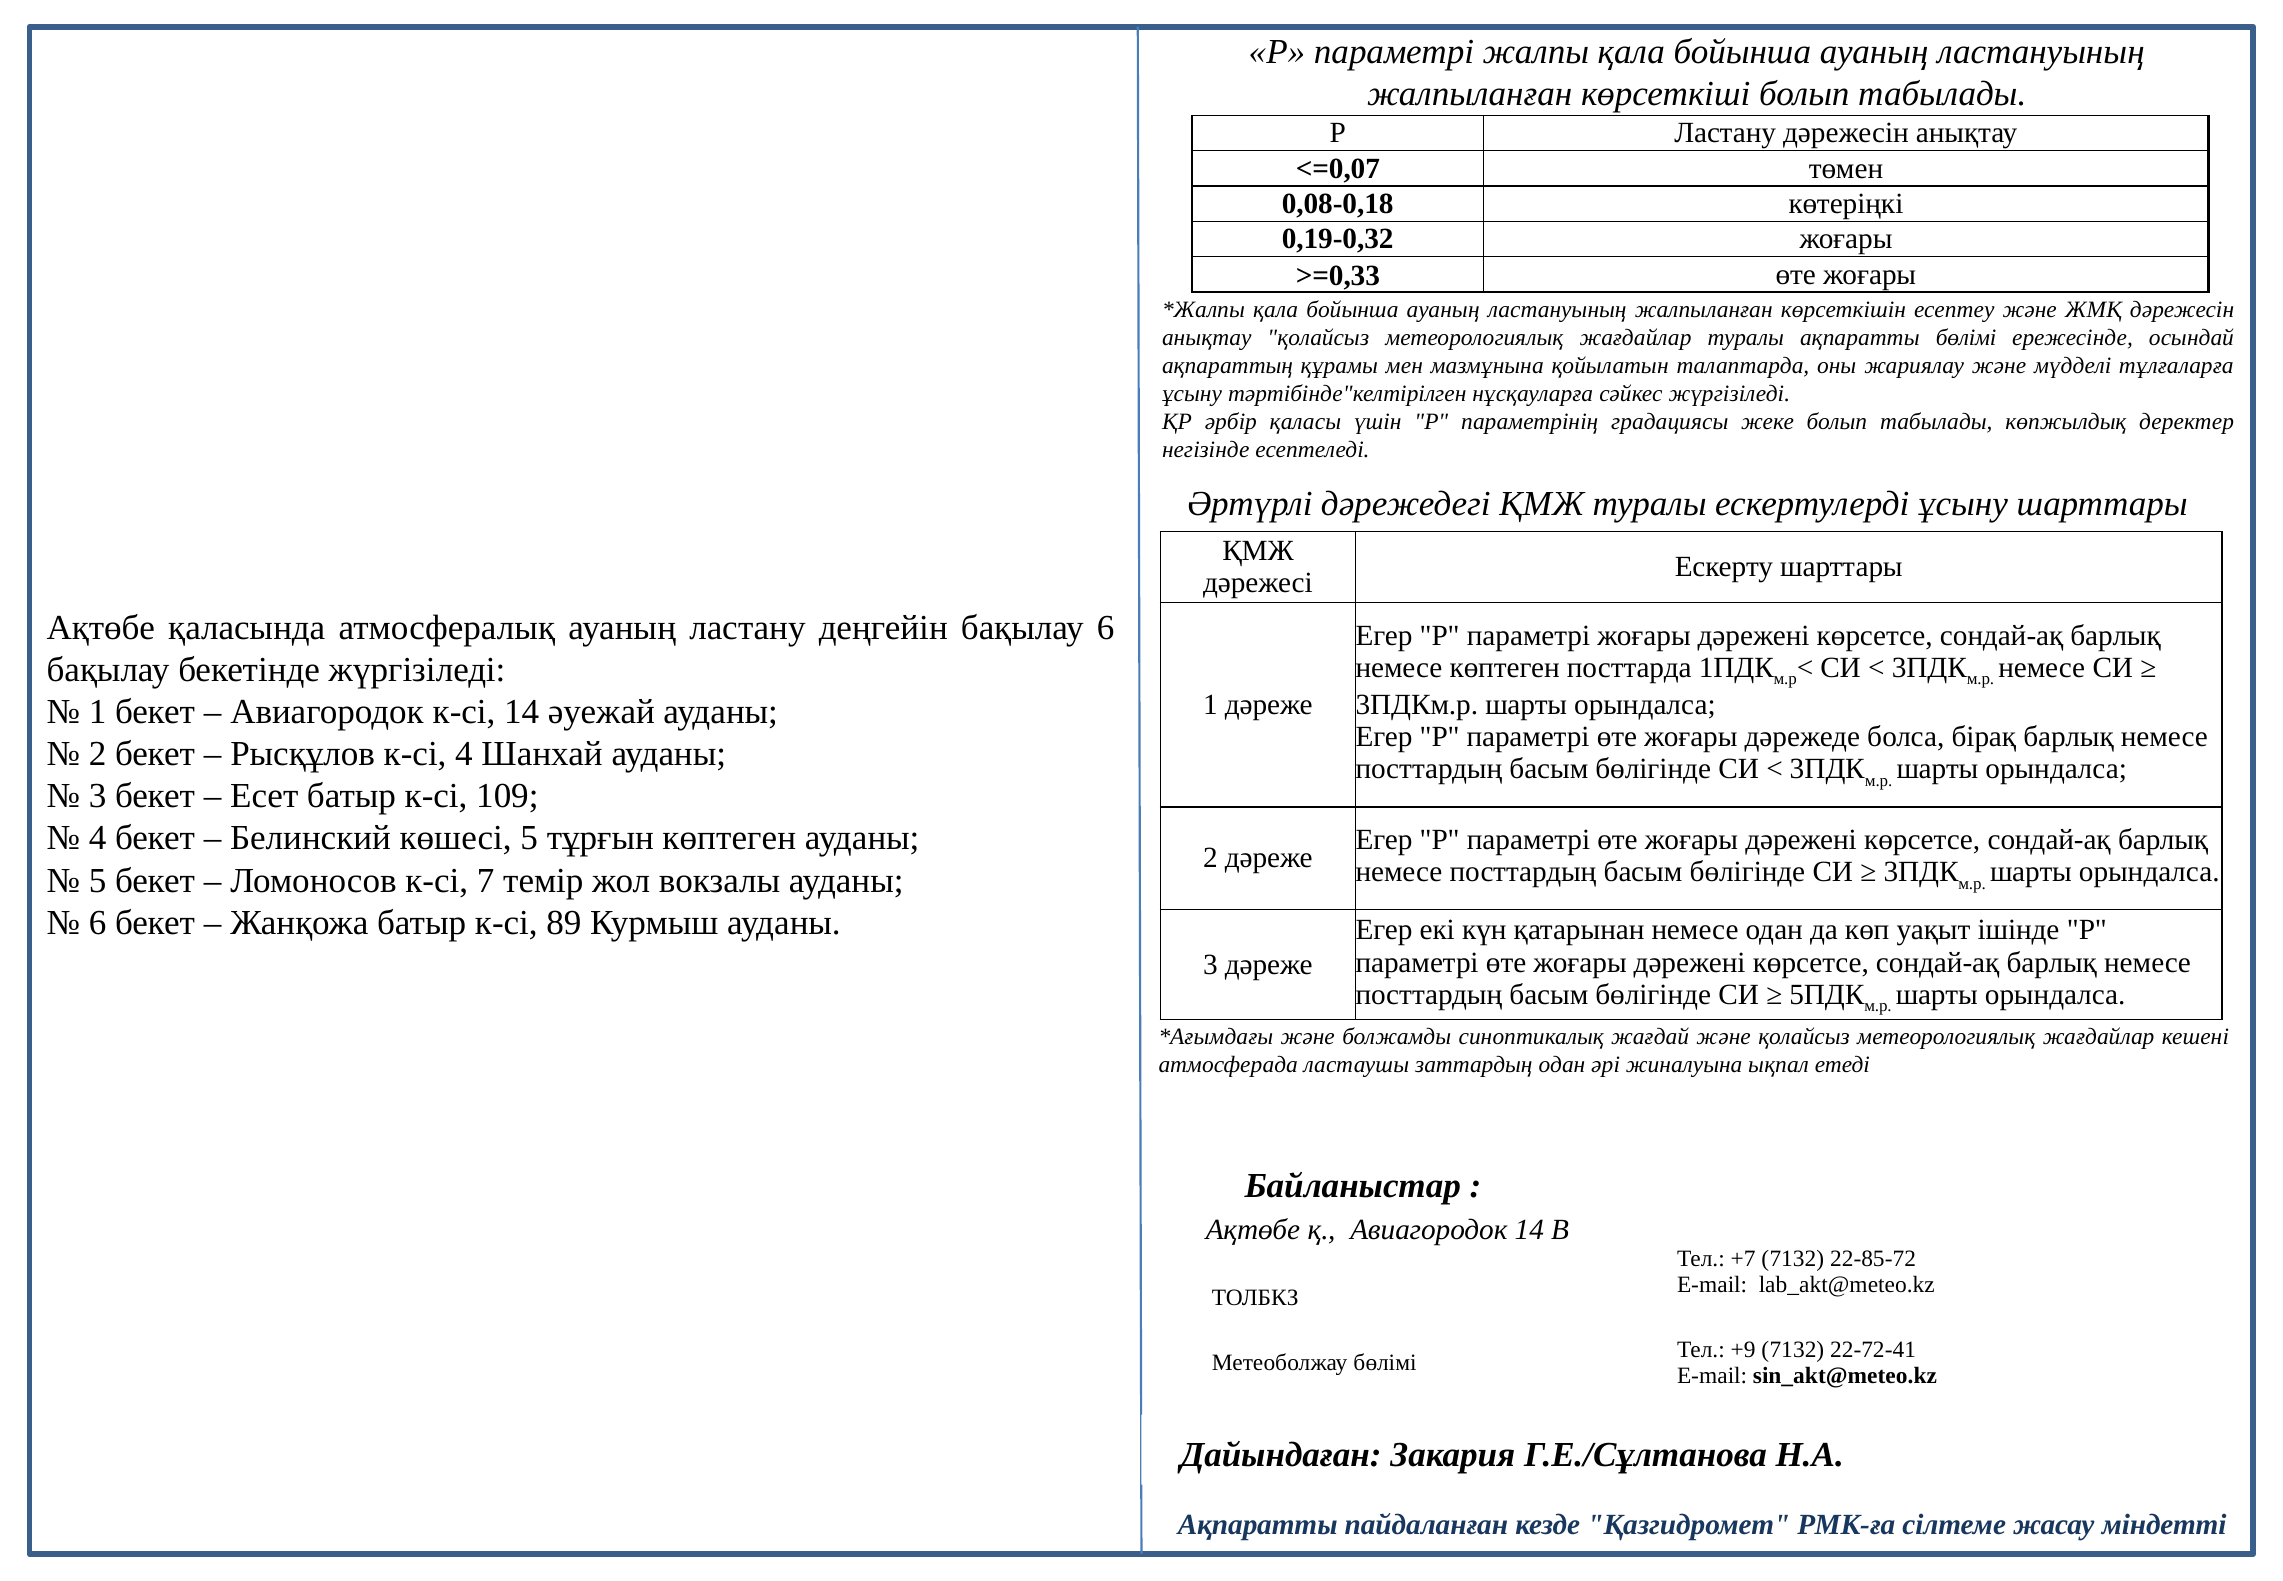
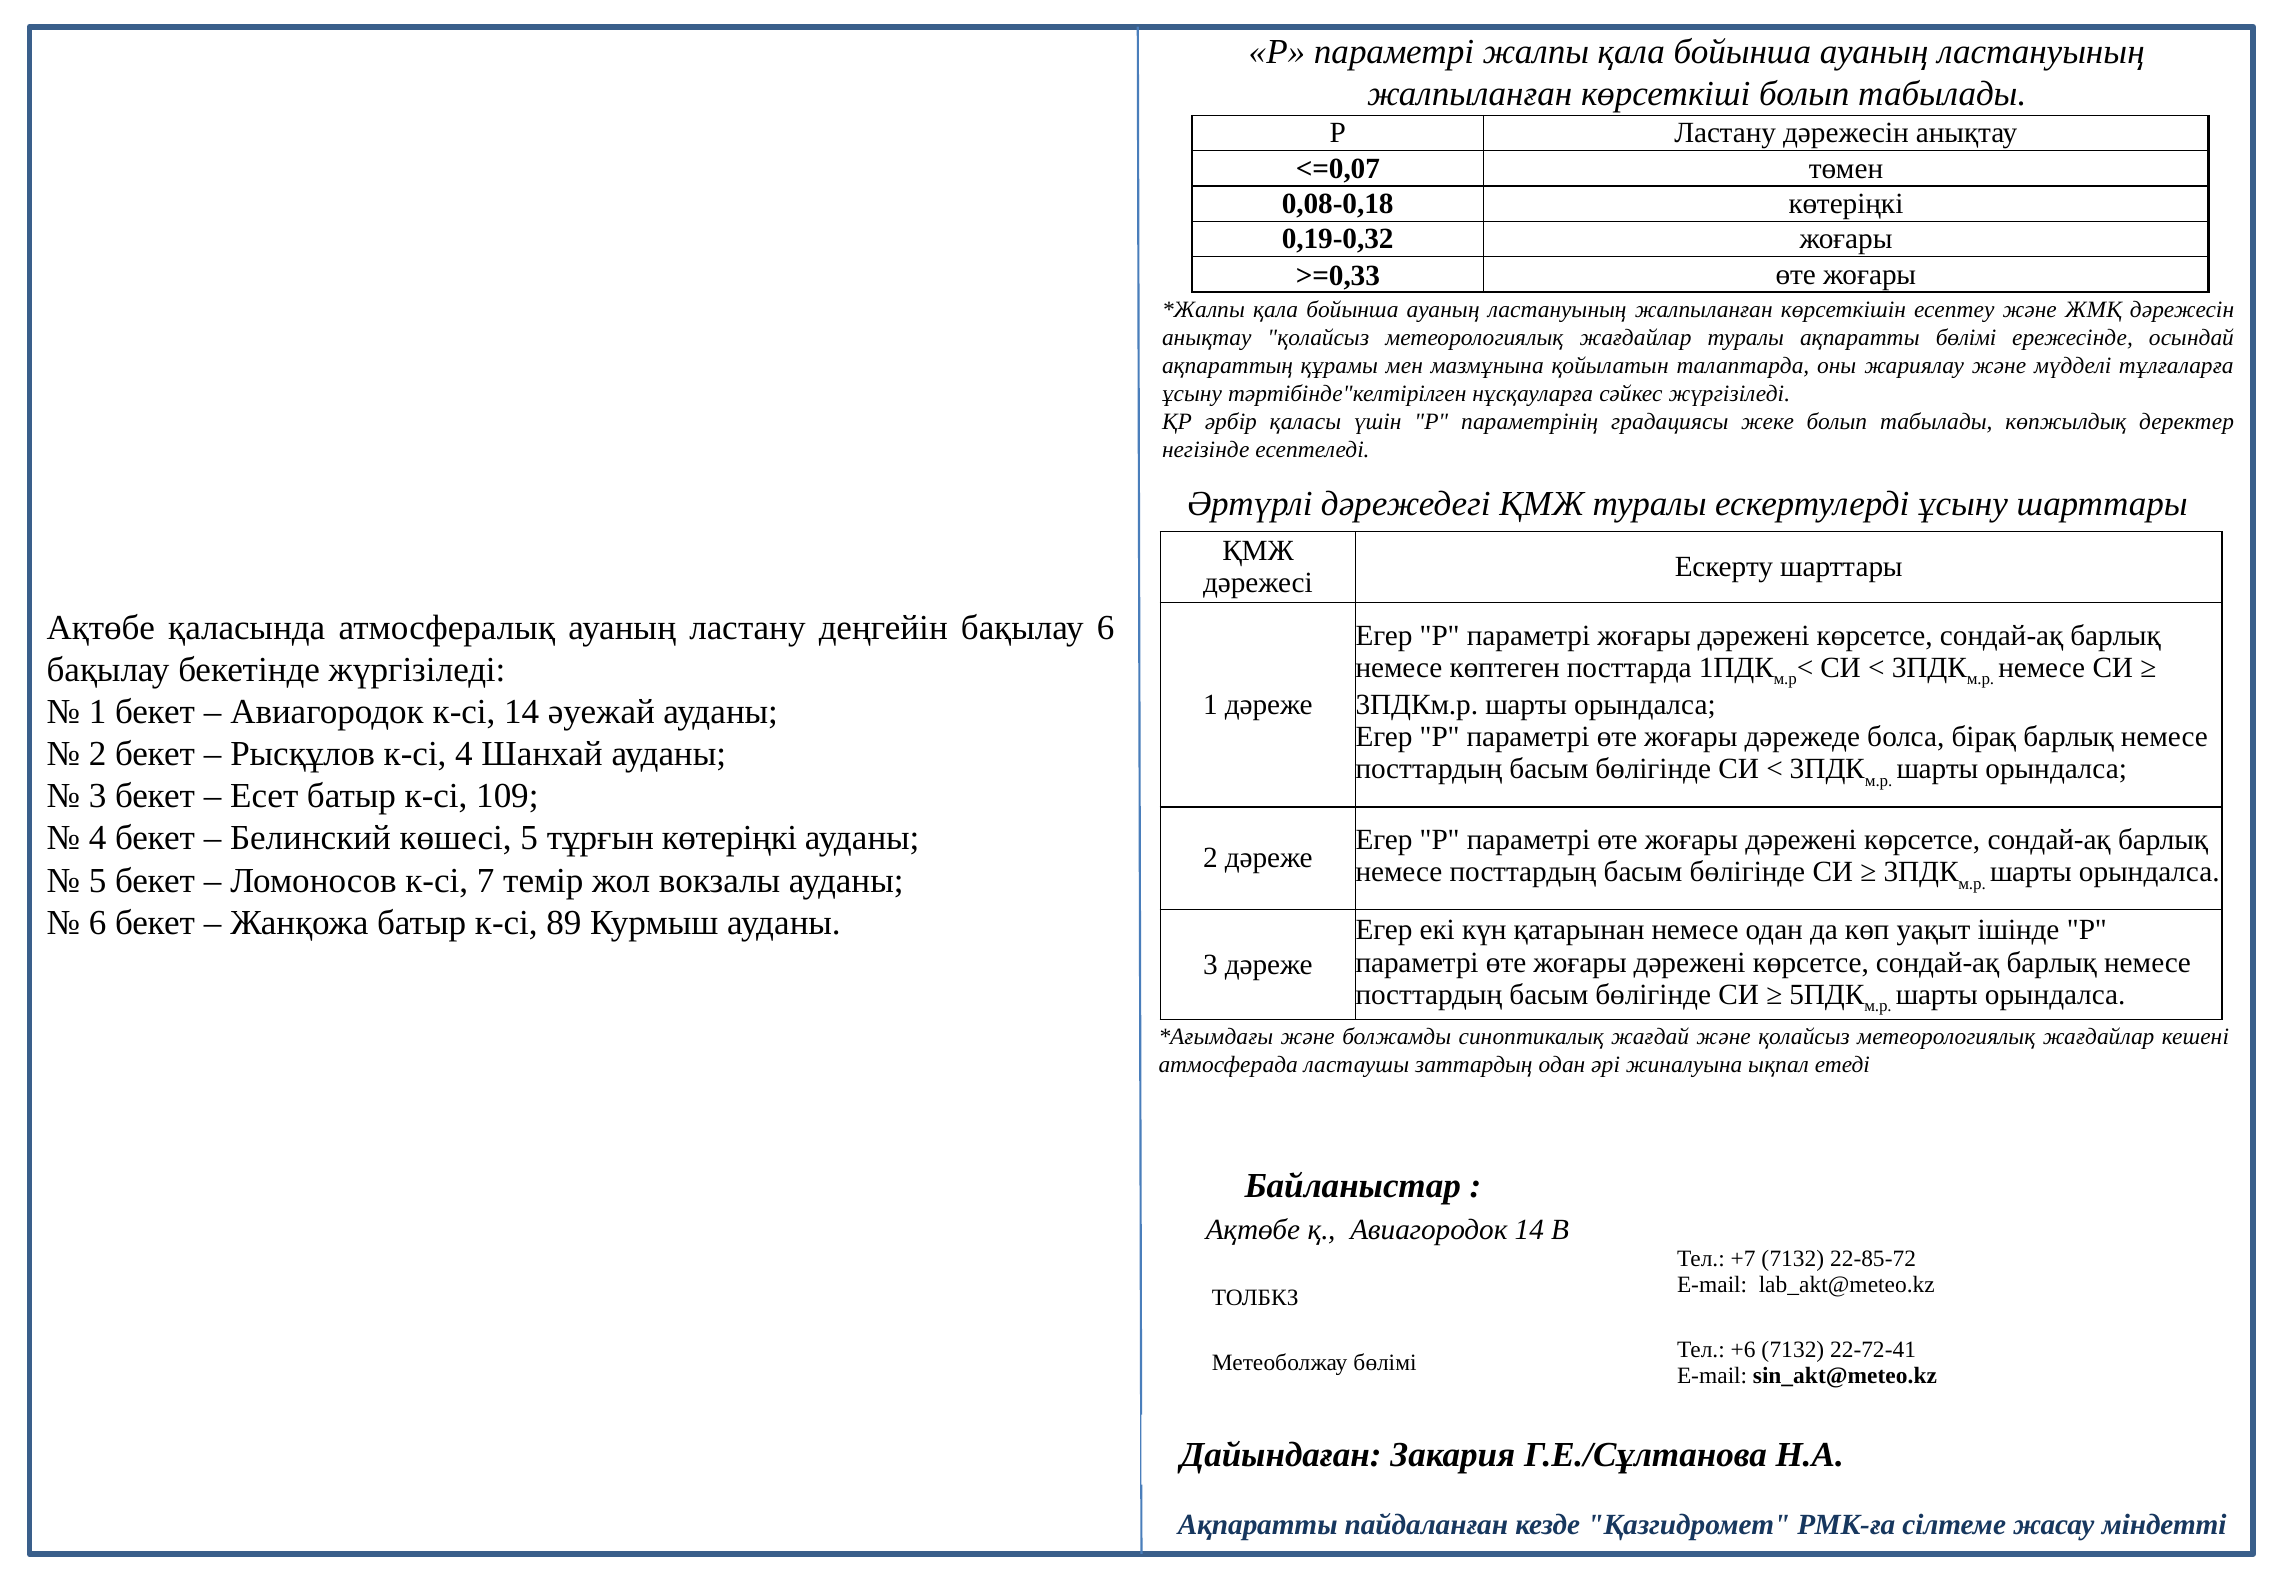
тұрғын көптеген: көптеген -> көтеріңкі (729, 838)
+9: +9 -> +6 (1743, 1350)
